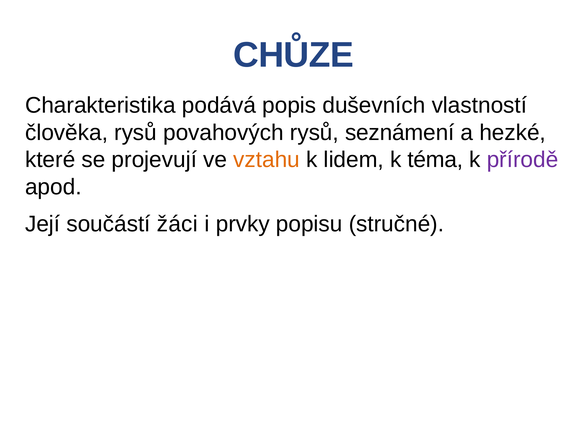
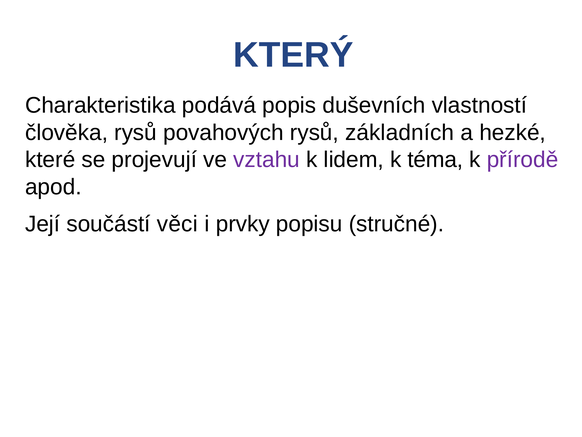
CHŮZE: CHŮZE -> KTERÝ (293, 55)
seznámení: seznámení -> základních (400, 132)
vztahu colour: orange -> purple (267, 160)
žáci: žáci -> věci (177, 224)
